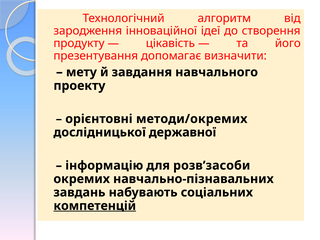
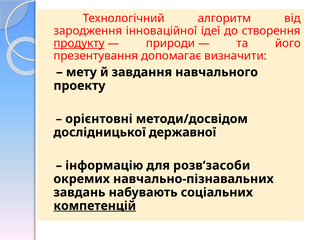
продукту underline: none -> present (79, 43)
цікавість: цікавість -> природи (170, 43)
методи/окремих: методи/окремих -> методи/досвідом (192, 119)
